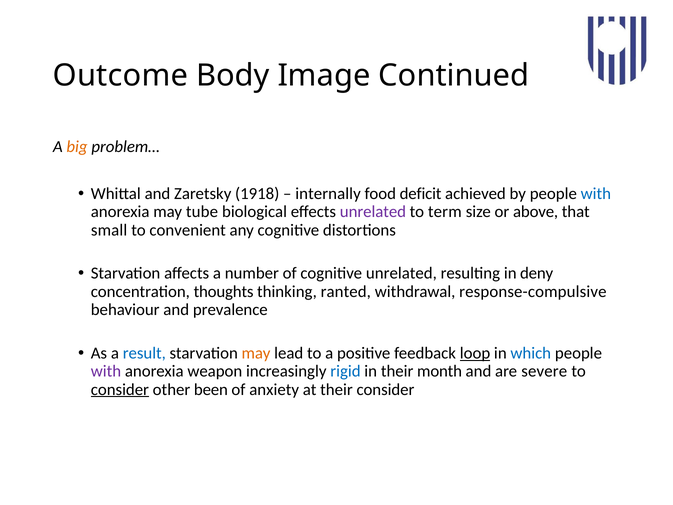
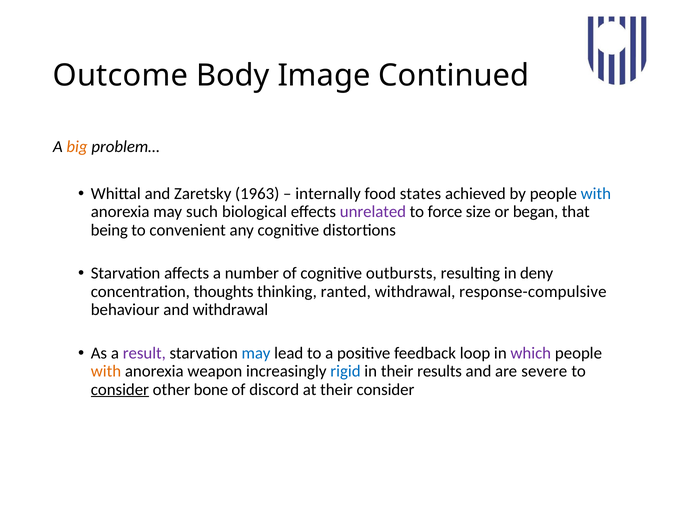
1918: 1918 -> 1963 (257, 194)
deficit: deficit -> states (420, 194)
tube: tube -> such (202, 212)
term: term -> force (445, 212)
above: above -> began (536, 212)
small: small -> being (109, 230)
cognitive unrelated: unrelated -> outbursts (401, 273)
and prevalence: prevalence -> withdrawal (230, 310)
result colour: blue -> purple (144, 353)
may colour: orange -> blue (256, 353)
loop underline: present -> none (475, 353)
which colour: blue -> purple (531, 353)
with colour: purple -> orange (106, 371)
month: month -> results (440, 371)
been: been -> bone (211, 389)
anxiety: anxiety -> discord (274, 389)
